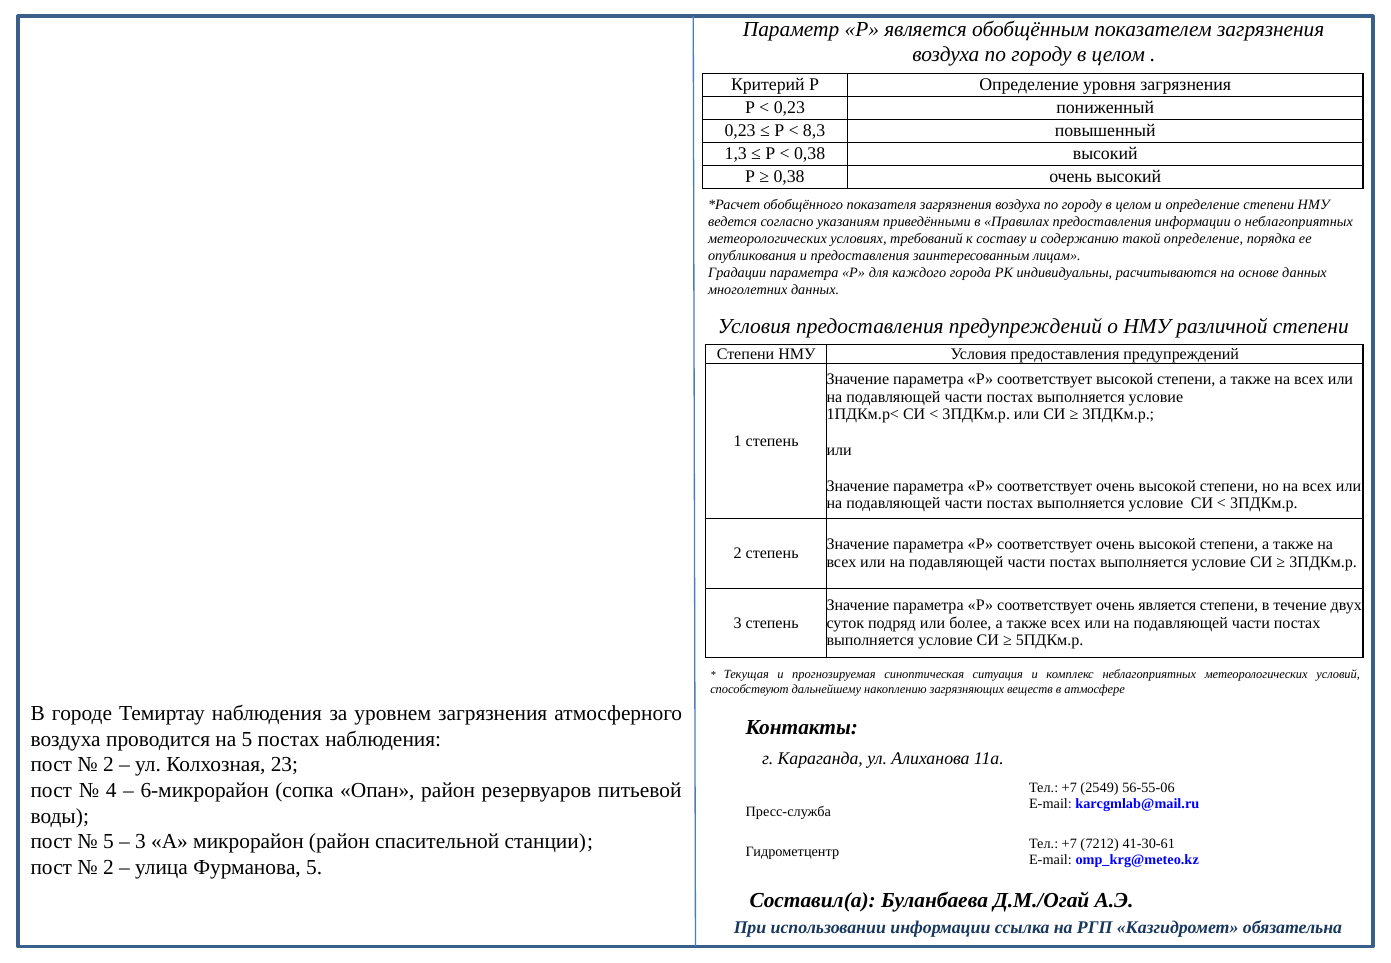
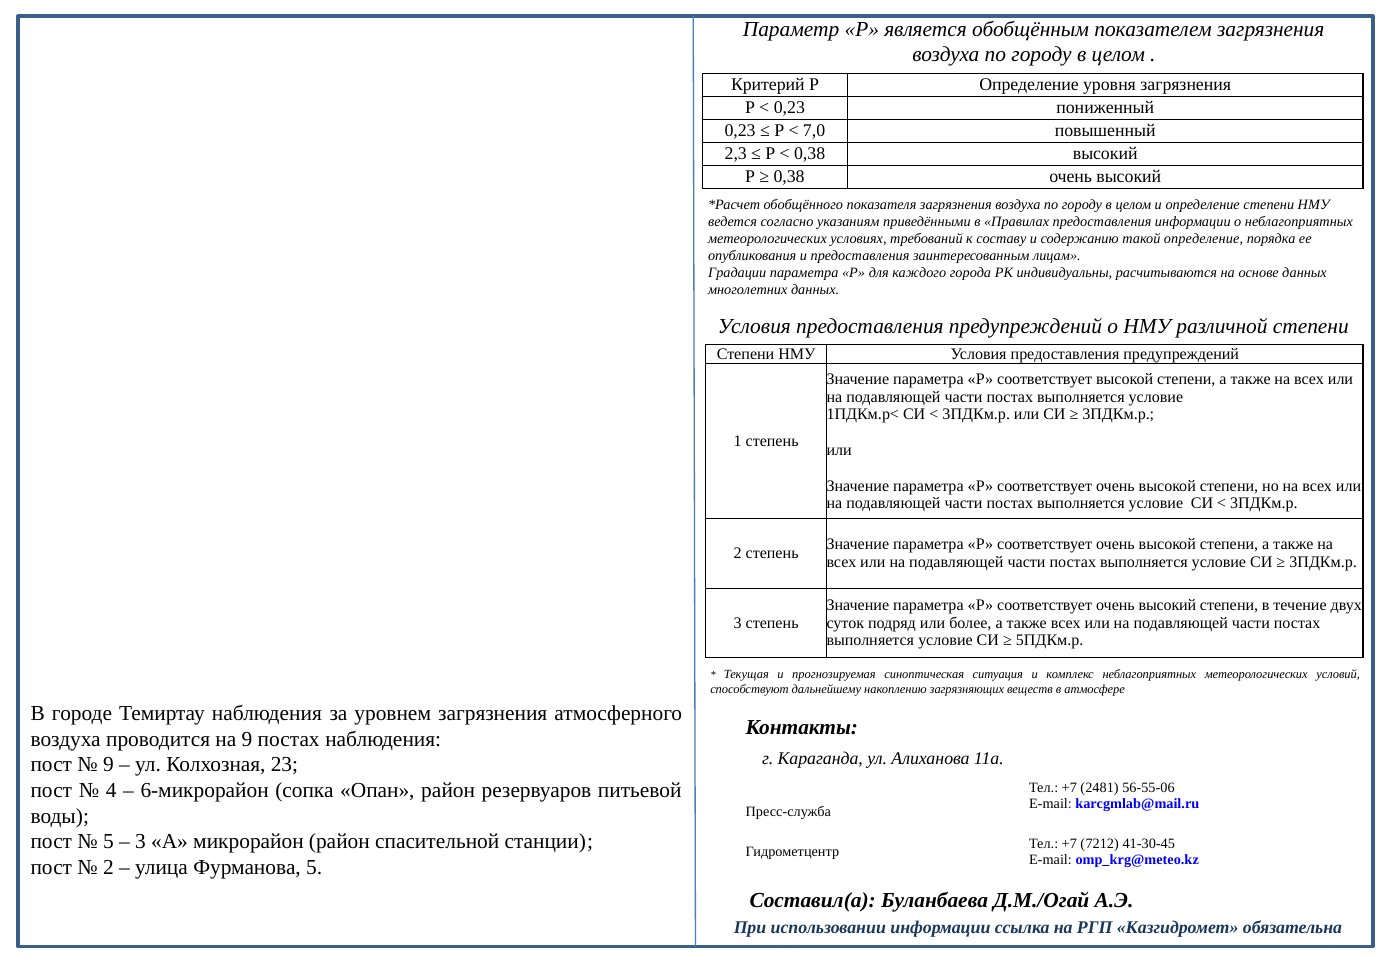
8,3: 8,3 -> 7,0 (814, 130)
1,3: 1,3 -> 2,3 (736, 153)
соответствует очень является: является -> высокий (1167, 605)
на 5: 5 -> 9 (247, 739)
2: 2 -> 9 (108, 765)
2549: 2549 -> 2481 (1100, 788)
41-30-61: 41-30-61 -> 41-30-45 (1149, 844)
